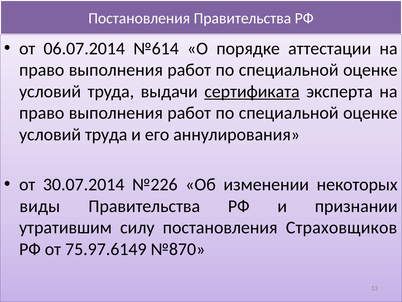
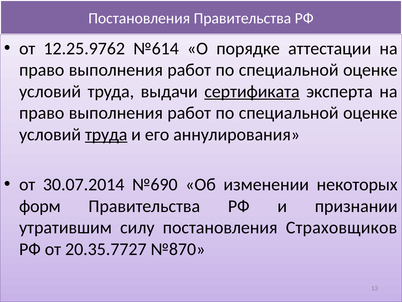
06.07.2014: 06.07.2014 -> 12.25.9762 (84, 49)
труда underline: none -> present (106, 134)
№226: №226 -> №690 (155, 184)
виды: виды -> форм (40, 206)
75.97.6149: 75.97.6149 -> 20.35.7727 (106, 249)
